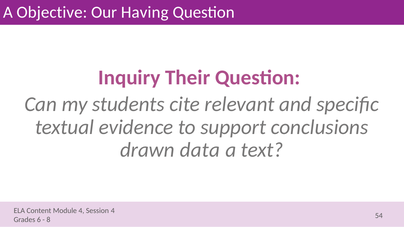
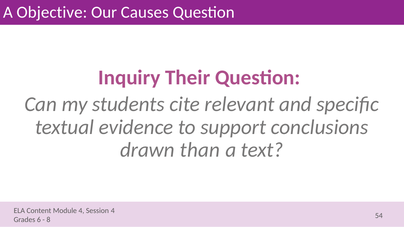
Having: Having -> Causes (145, 12)
data: data -> than (200, 150)
